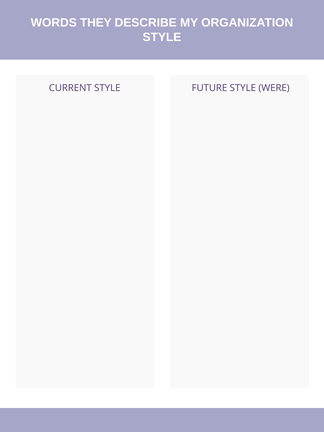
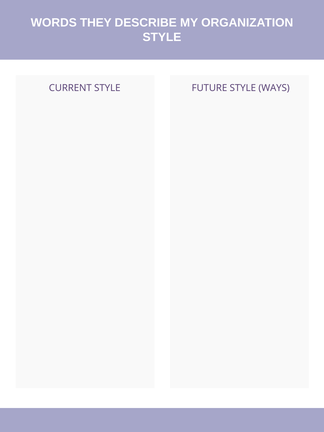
WERE: WERE -> WAYS (274, 88)
